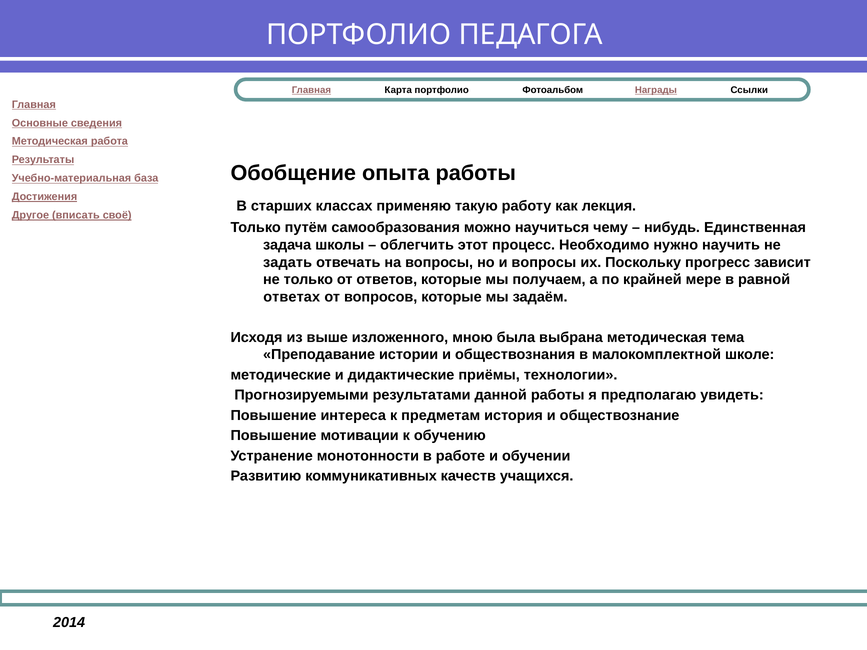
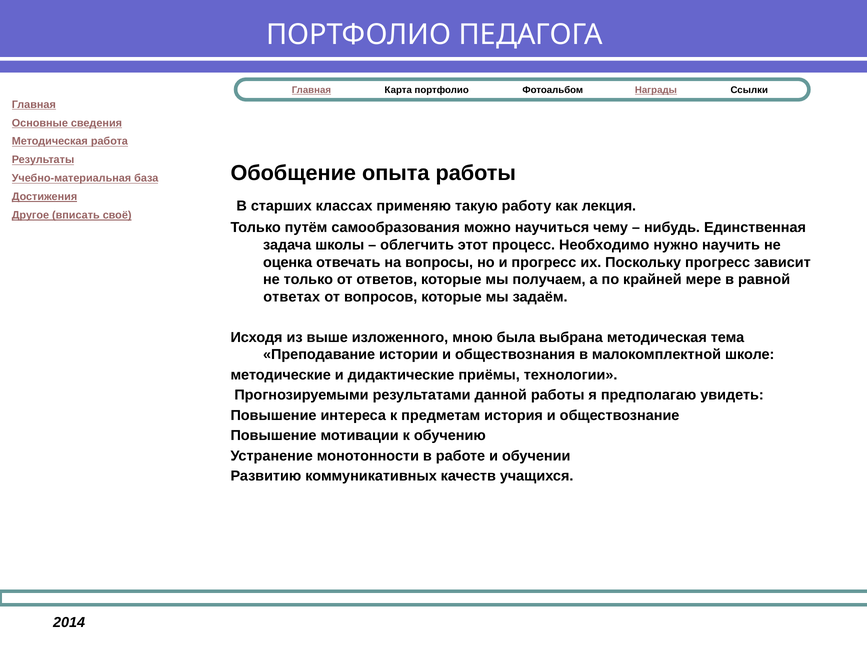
задать: задать -> оценка (288, 262)
и вопросы: вопросы -> прогресс (544, 262)
